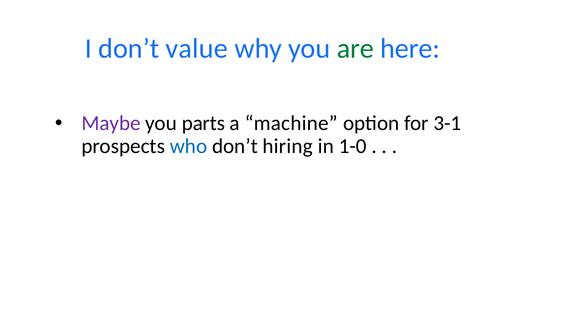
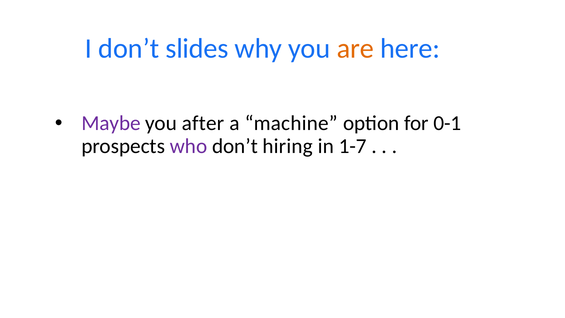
value: value -> slides (197, 48)
are colour: green -> orange (355, 48)
parts: parts -> after (203, 123)
3-1: 3-1 -> 0-1 (447, 123)
who colour: blue -> purple (189, 146)
1-0: 1-0 -> 1-7 (353, 146)
